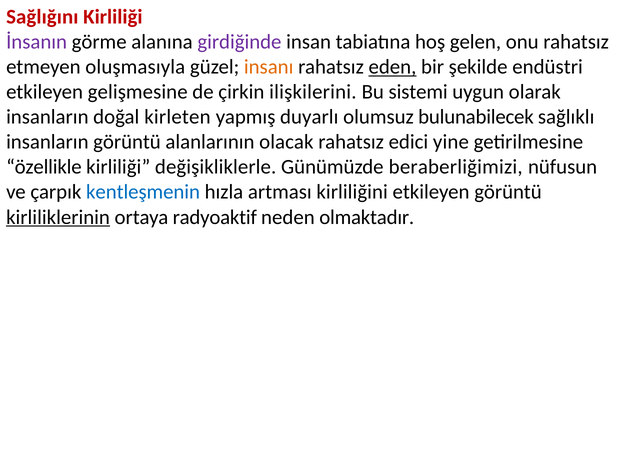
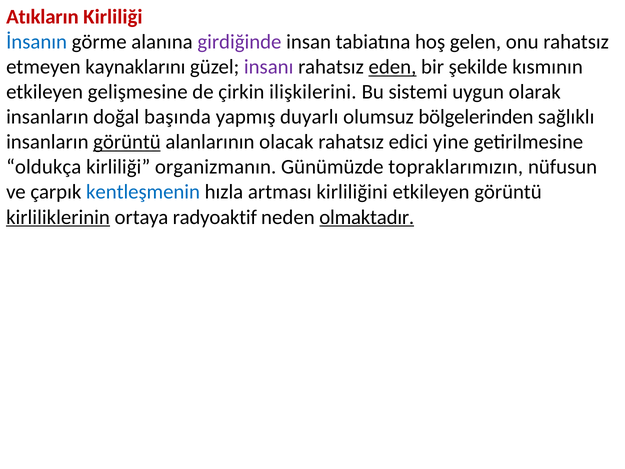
Sağlığını: Sağlığını -> Atıkların (42, 17)
İnsanın colour: purple -> blue (37, 42)
oluşmasıyla: oluşmasıyla -> kaynaklarını (135, 67)
insanı colour: orange -> purple (269, 67)
endüstri: endüstri -> kısmının (548, 67)
kirleten: kirleten -> başında (177, 117)
bulunabilecek: bulunabilecek -> bölgelerinden (476, 117)
görüntü underline: none -> present (127, 142)
özellikle: özellikle -> oldukça (44, 167)
değişikliklerle: değişikliklerle -> organizmanın (216, 167)
beraberliğimizi: beraberliğimizi -> topraklarımızın (456, 167)
olmaktadır underline: none -> present (367, 217)
